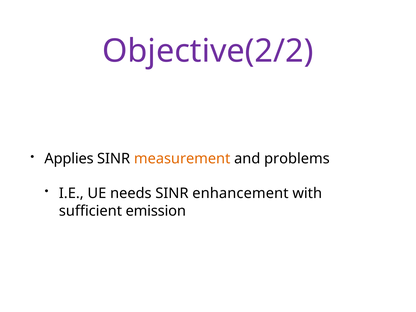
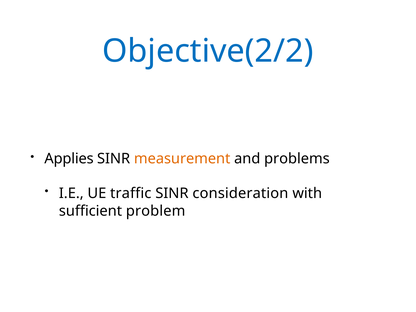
Objective(2/2 colour: purple -> blue (208, 51)
needs: needs -> traffic (131, 193)
enhancement: enhancement -> consideration (240, 193)
emission: emission -> problem (156, 211)
